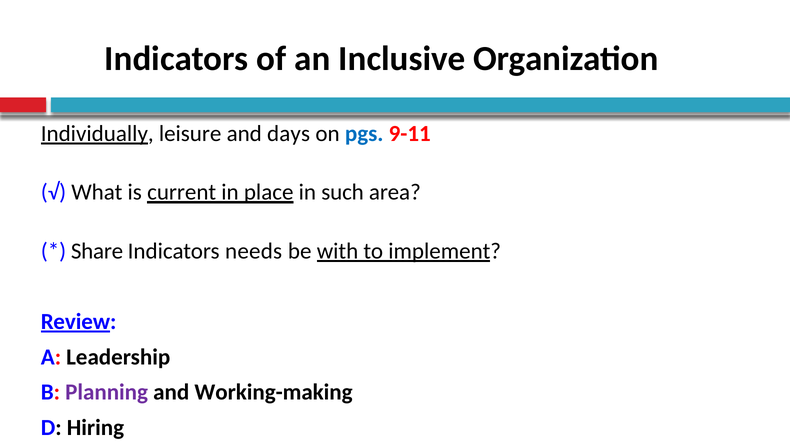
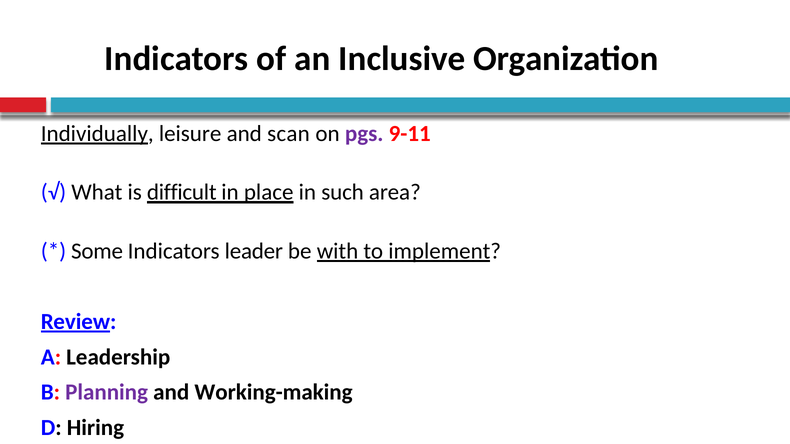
days: days -> scan (288, 134)
pgs colour: blue -> purple (364, 134)
current: current -> difficult (182, 193)
Share: Share -> Some (97, 251)
needs: needs -> leader (254, 251)
